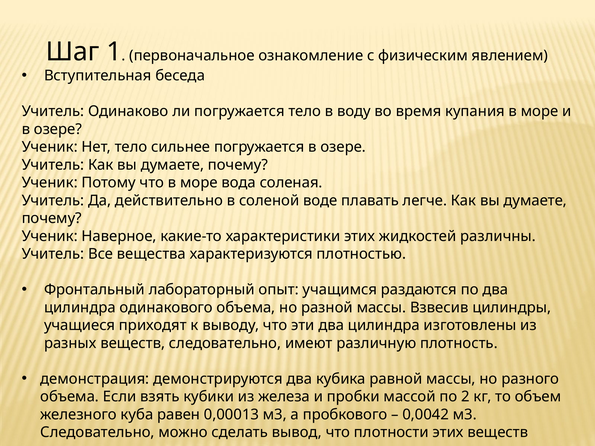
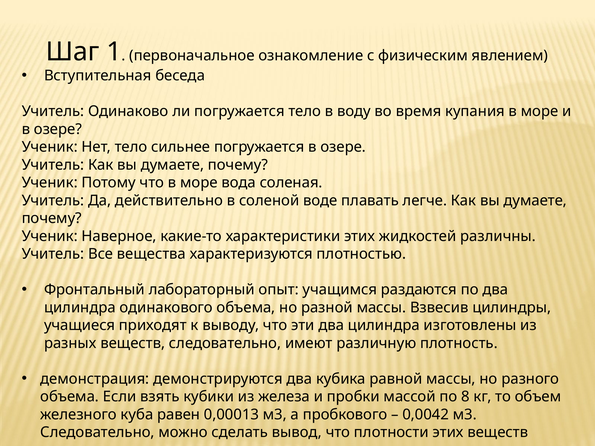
2: 2 -> 8 (466, 397)
